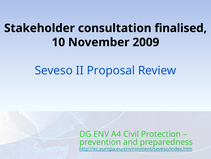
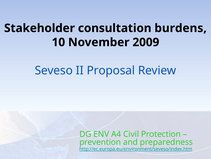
finalised: finalised -> burdens (181, 28)
